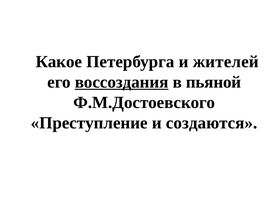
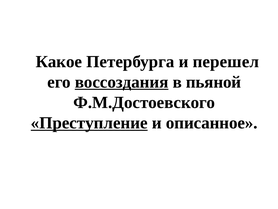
жителей: жителей -> перешел (226, 61)
Преступление underline: none -> present (89, 123)
создаются: создаются -> описанное (212, 123)
